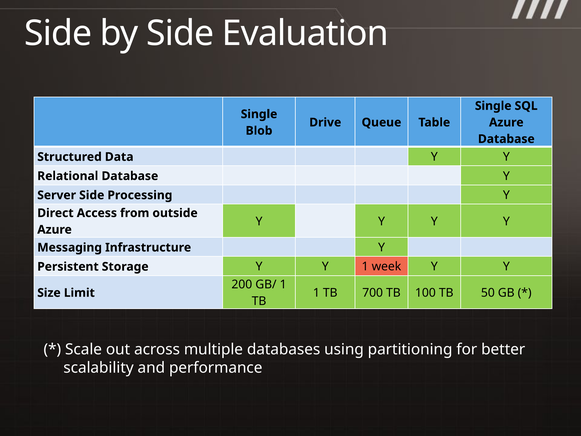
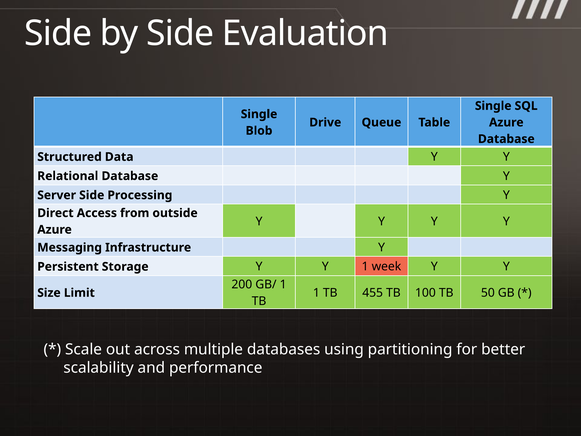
700: 700 -> 455 (373, 293)
